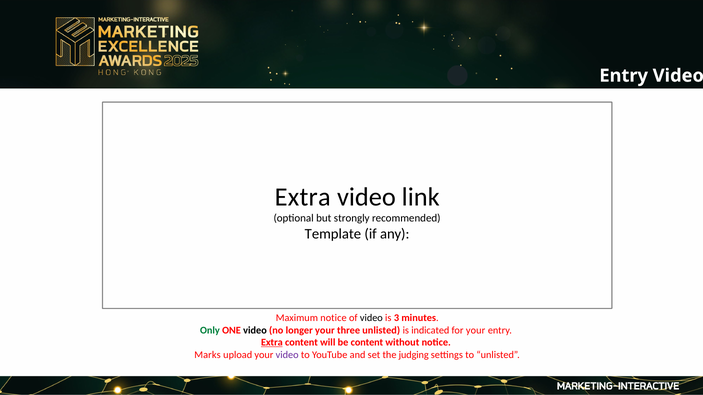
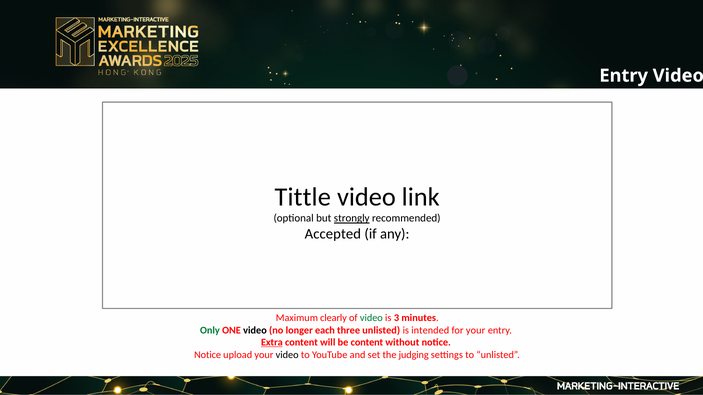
Extra: Extra -> Tittle (303, 197)
strongly underline: none -> present (352, 219)
Template: Template -> Accepted (333, 234)
Maximum notice: notice -> clearly (334, 318)
video colour: black -> green (371, 318)
longer your: your -> each (325, 331)
indicated: indicated -> intended (430, 331)
Marks: Marks -> Notice (208, 355)
video colour: purple -> black (287, 355)
